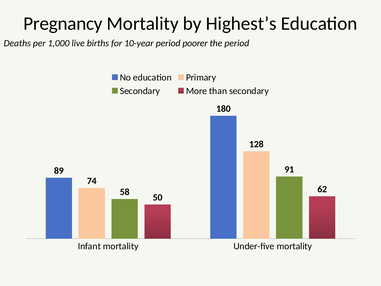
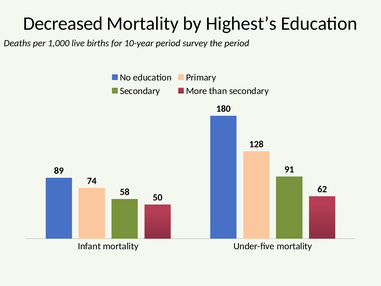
Pregnancy: Pregnancy -> Decreased (63, 24)
poorer: poorer -> survey (195, 43)
